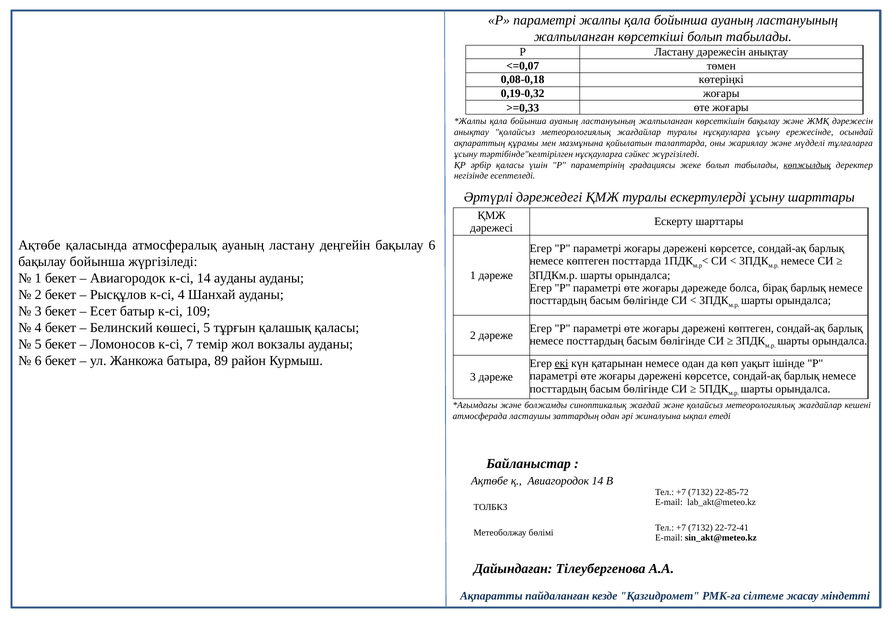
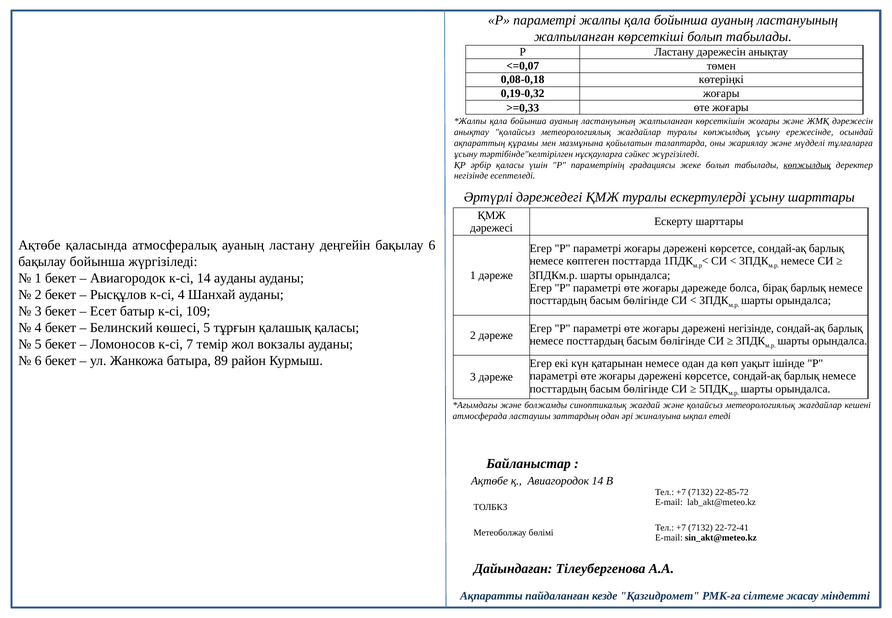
көрсеткішін бақылау: бақылау -> жоғары (764, 121)
туралы нұсқауларға: нұсқауларға -> көпжылдық (727, 132)
дәрежені көптеген: көптеген -> негізінде (751, 328)
екі underline: present -> none (562, 363)
